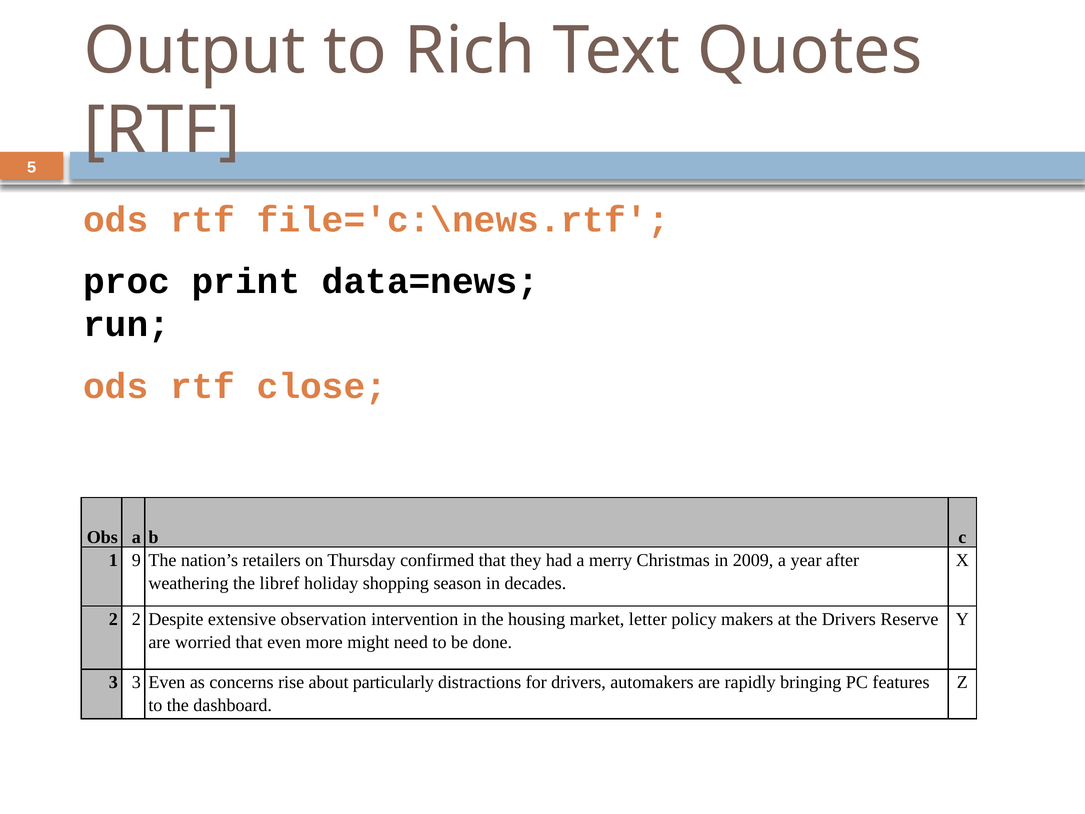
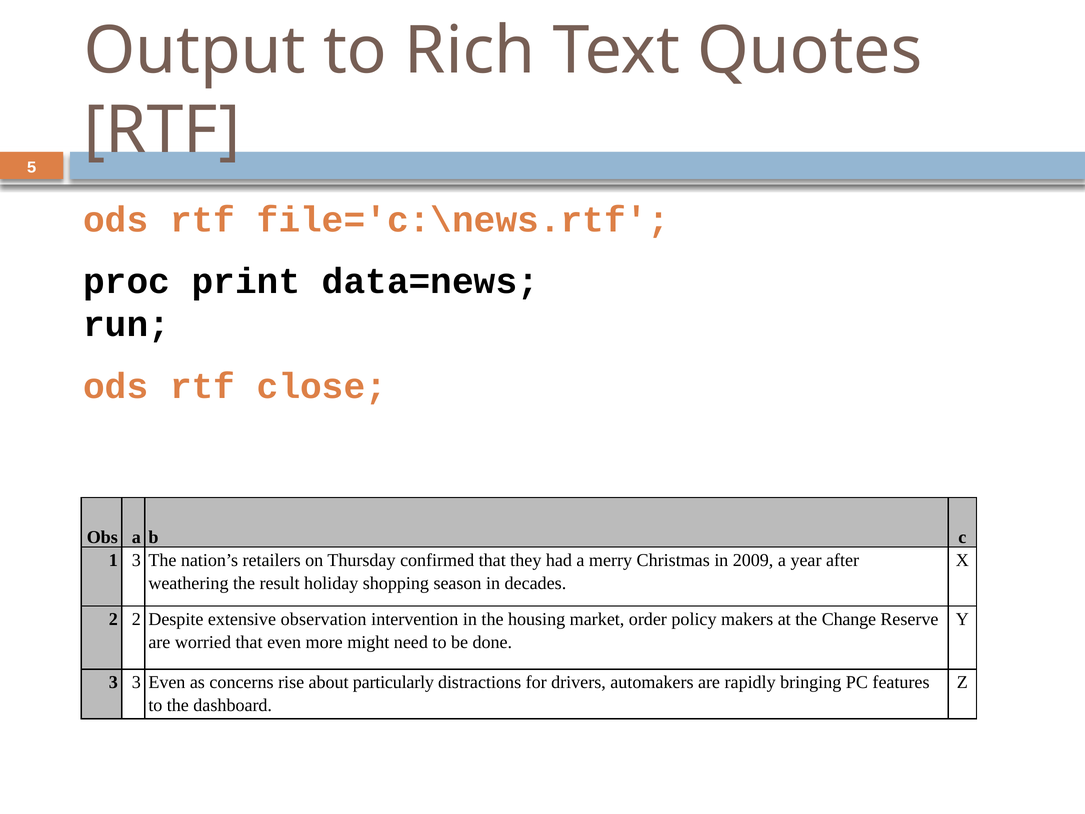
1 9: 9 -> 3 (136, 560)
libref: libref -> result (280, 583)
letter: letter -> order (648, 619)
the Drivers: Drivers -> Change (849, 619)
